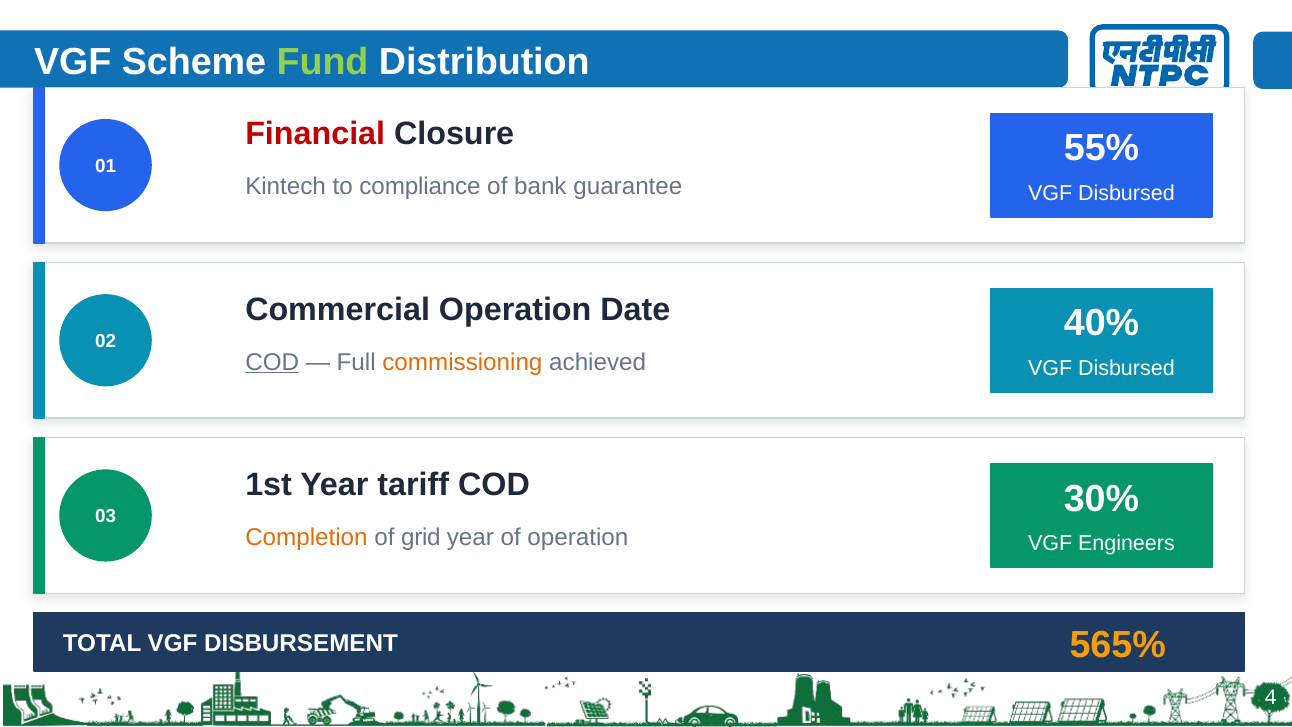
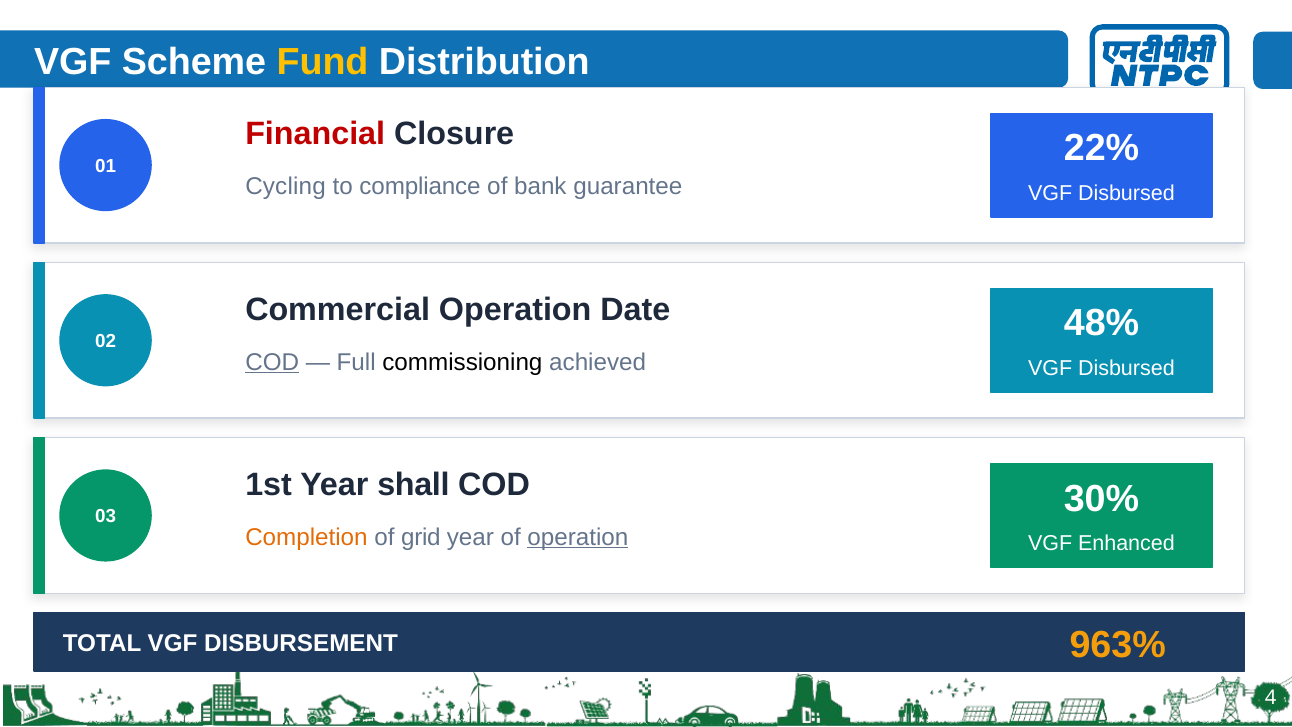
Fund colour: light green -> yellow (323, 62)
55%: 55% -> 22% (1102, 148)
Kintech: Kintech -> Cycling (285, 187)
40%: 40% -> 48% (1102, 323)
commissioning colour: orange -> black (462, 362)
tariff: tariff -> shall (413, 484)
operation underline: none -> present (578, 537)
Engineers: Engineers -> Enhanced (1126, 543)
565%: 565% -> 963% (1118, 644)
